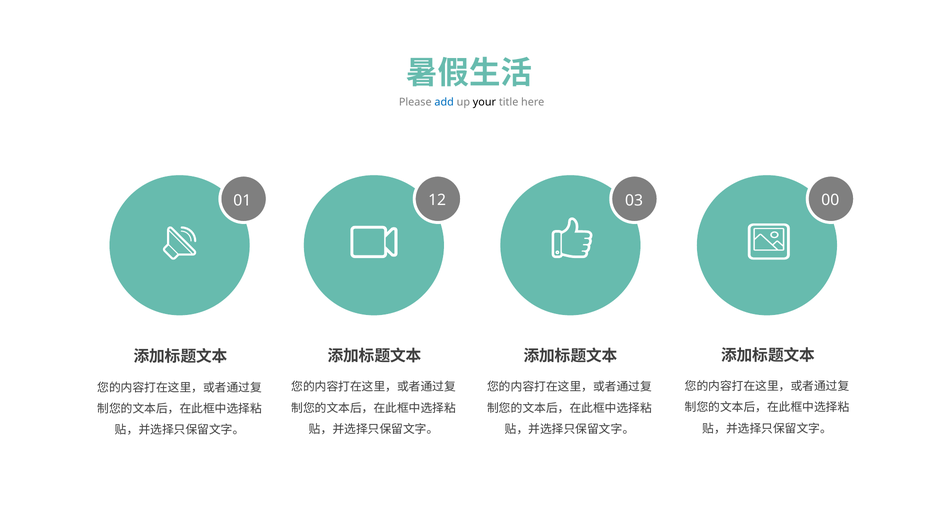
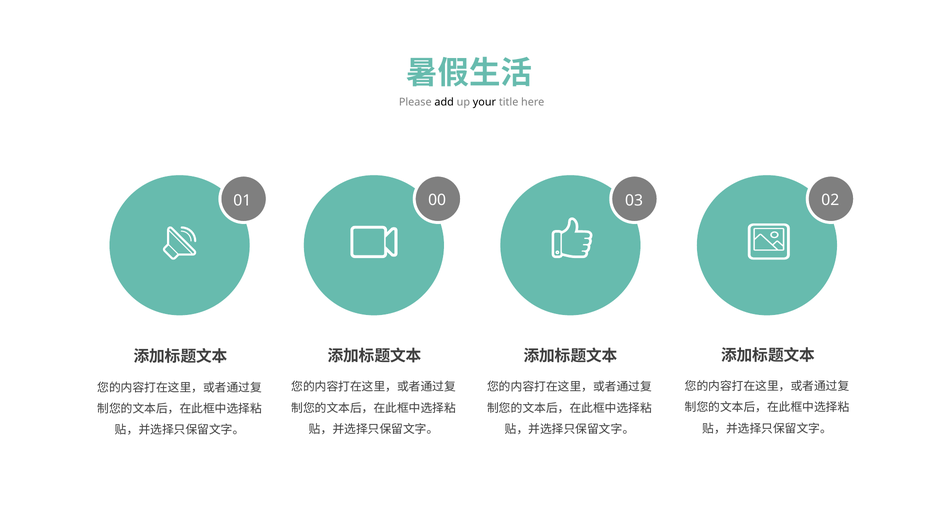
add colour: blue -> black (444, 102)
12: 12 -> 00 (437, 200)
00: 00 -> 02 (830, 200)
